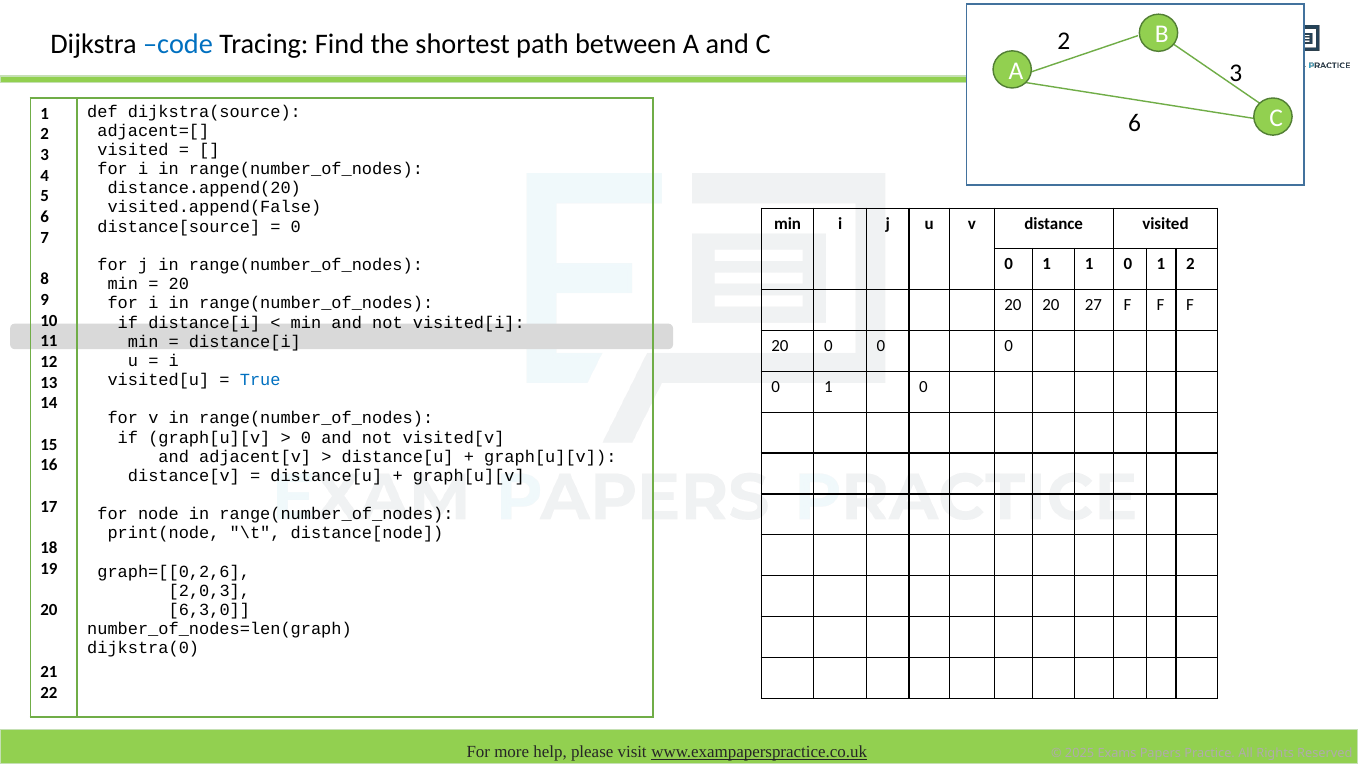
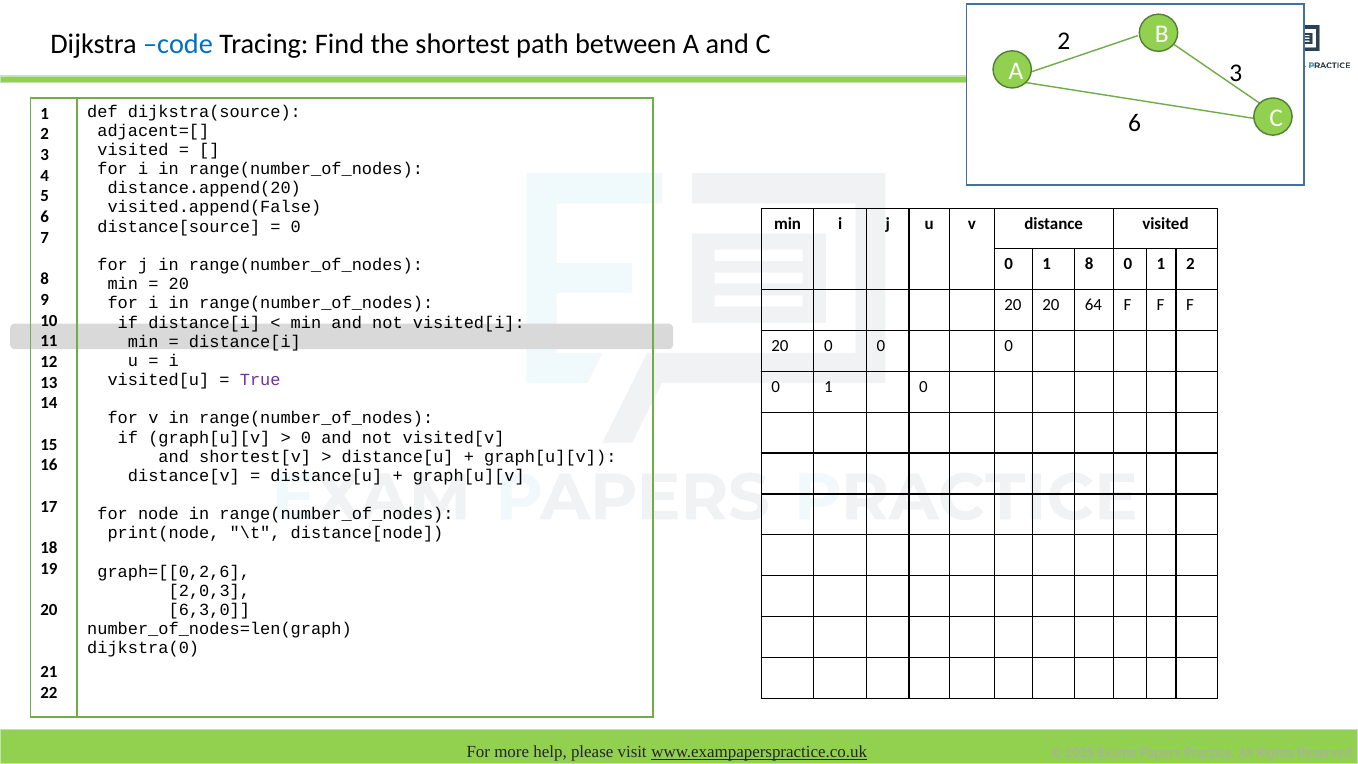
1 1: 1 -> 8 (1089, 264)
27: 27 -> 64 (1093, 305)
True colour: blue -> purple (260, 380)
adjacent[v: adjacent[v -> shortest[v (255, 457)
